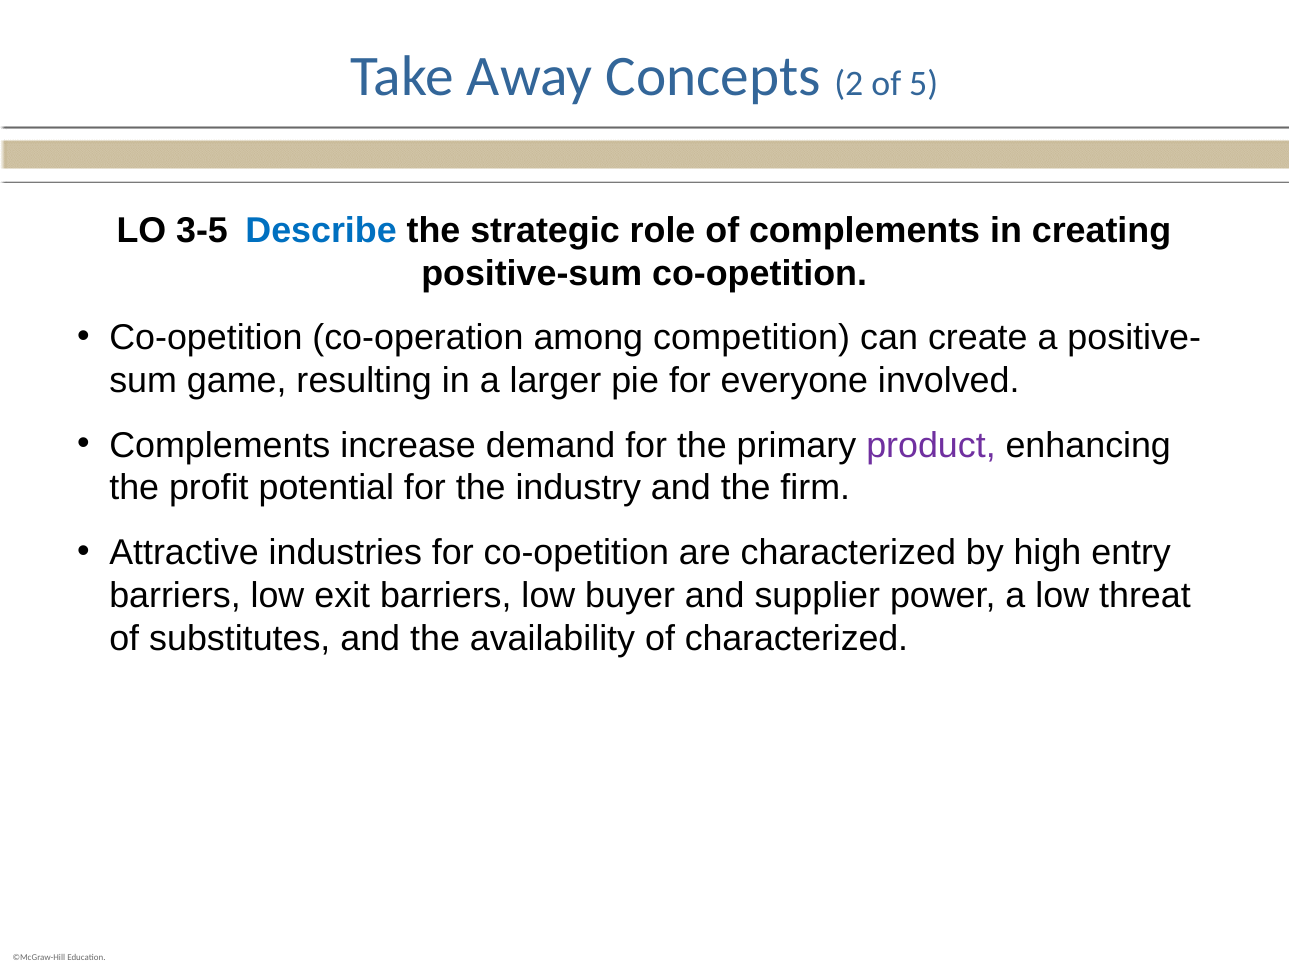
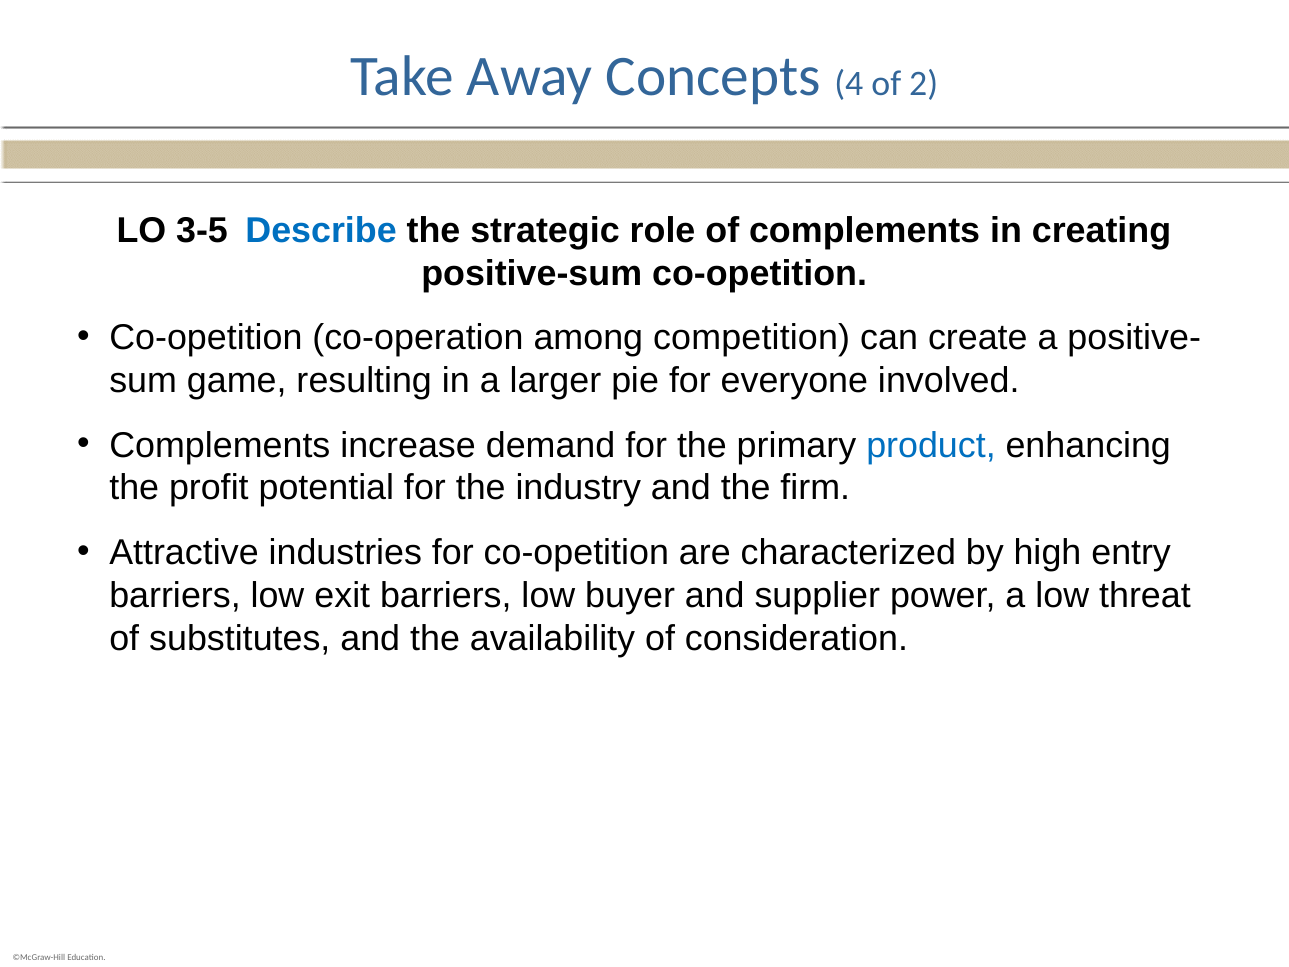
2: 2 -> 4 (849, 84)
5: 5 -> 2 (924, 84)
product colour: purple -> blue (931, 445)
of characterized: characterized -> consideration (796, 638)
